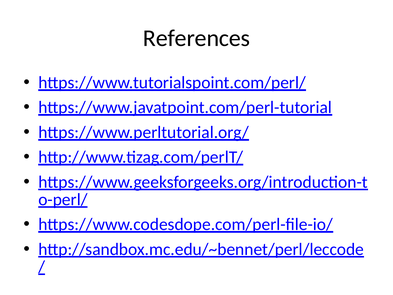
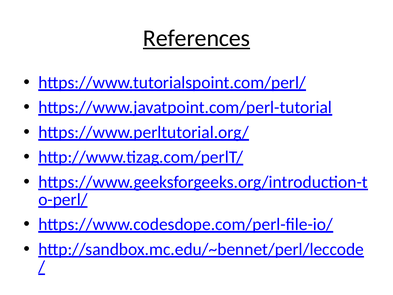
References underline: none -> present (197, 38)
